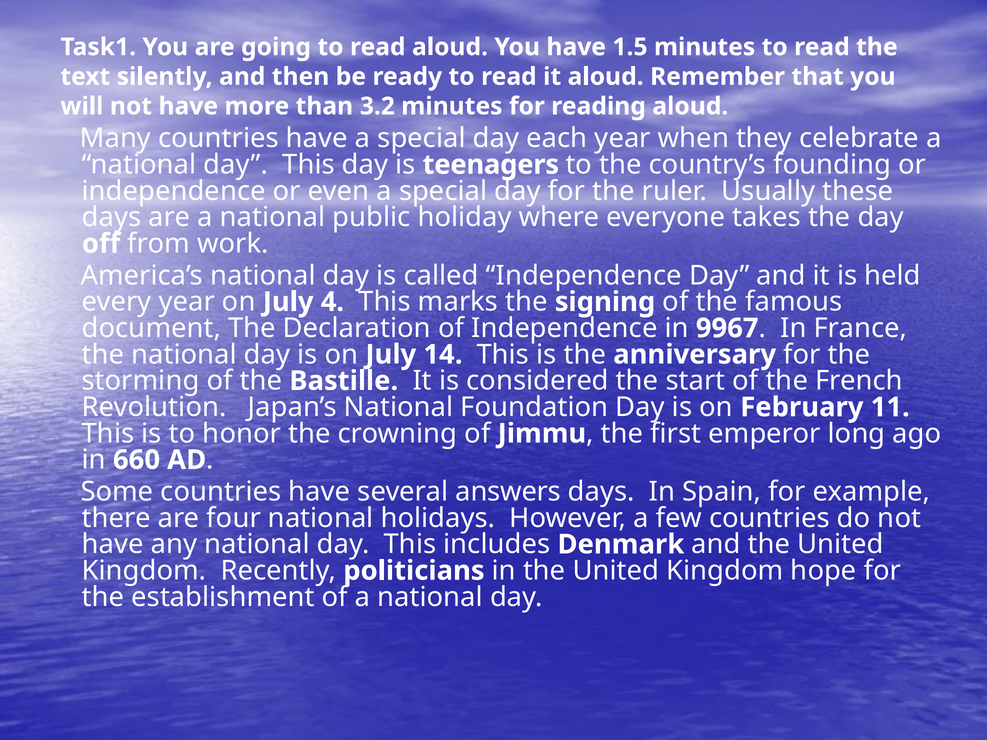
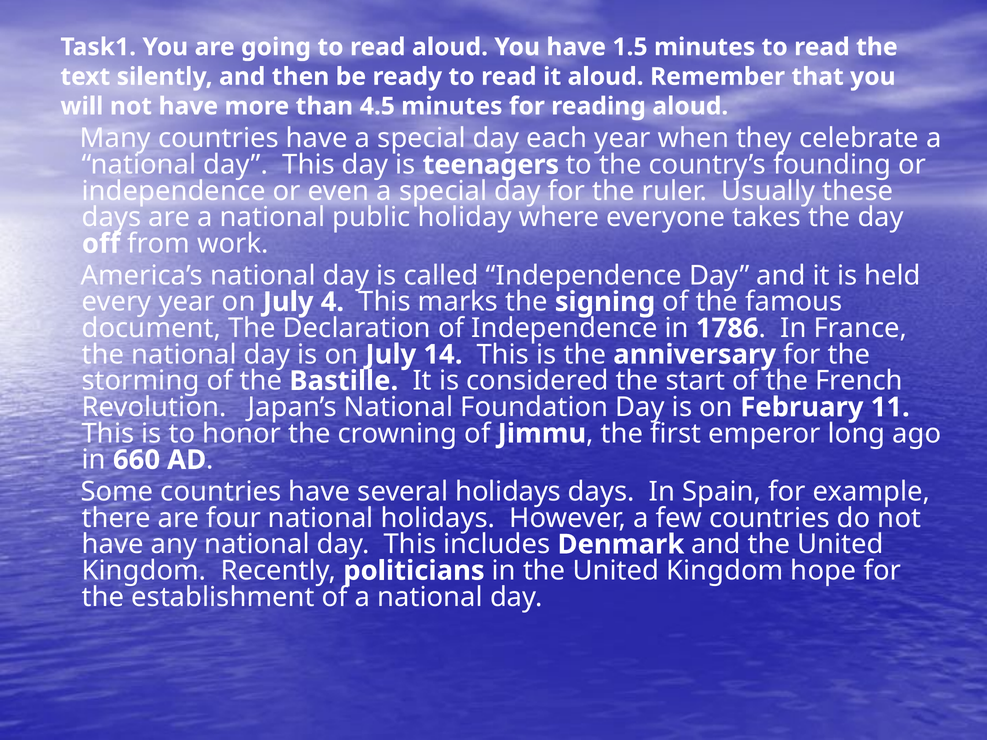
3.2: 3.2 -> 4.5 (377, 106)
9967: 9967 -> 1786 (727, 328)
several answers: answers -> holidays (508, 492)
